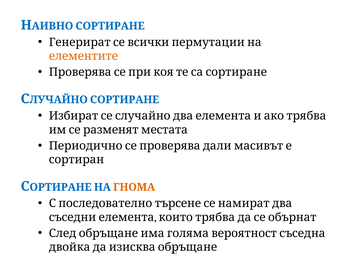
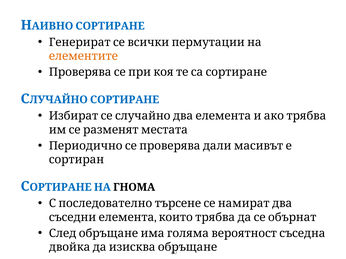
ГНОМА colour: orange -> black (134, 188)
